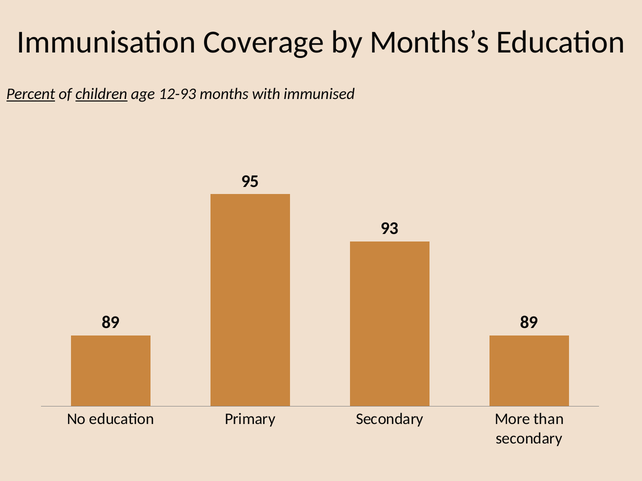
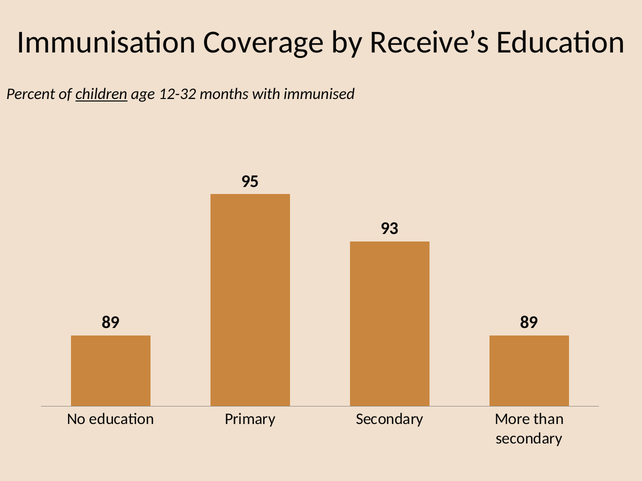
Months’s: Months’s -> Receive’s (430, 42)
Percent underline: present -> none (31, 94)
12-93: 12-93 -> 12-32 (177, 94)
